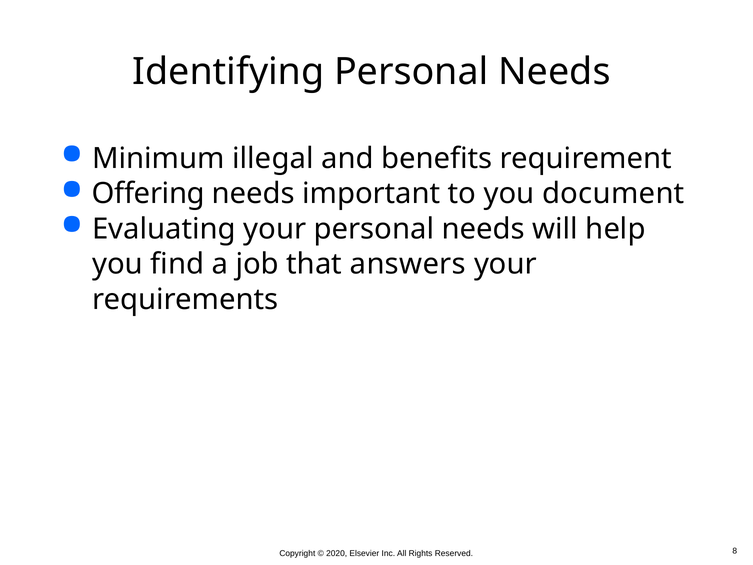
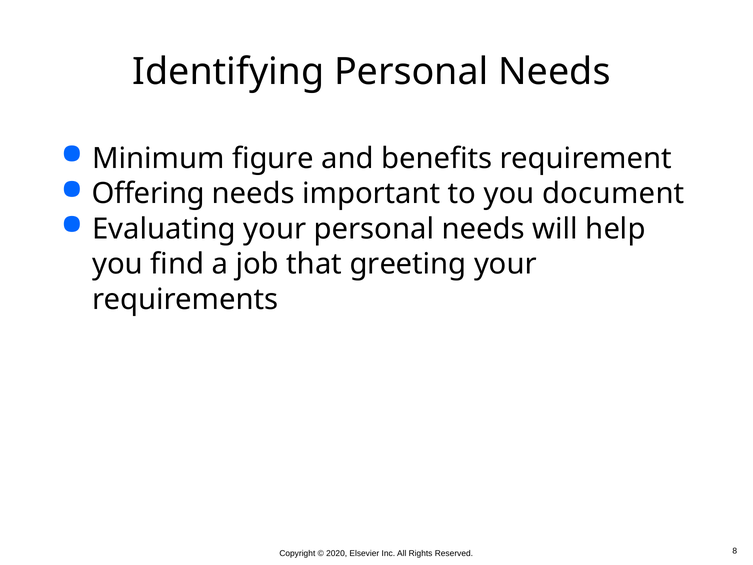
illegal: illegal -> figure (273, 159)
answers: answers -> greeting (408, 264)
